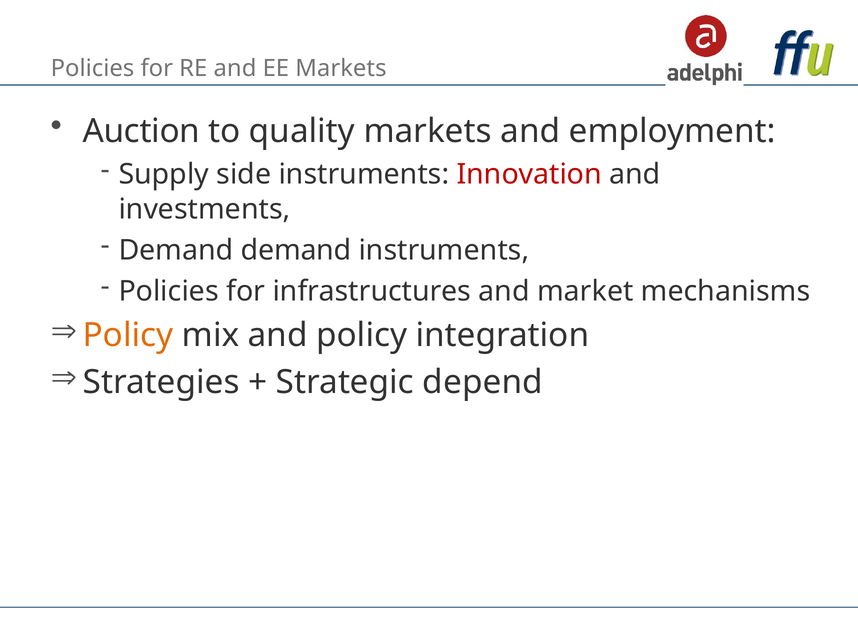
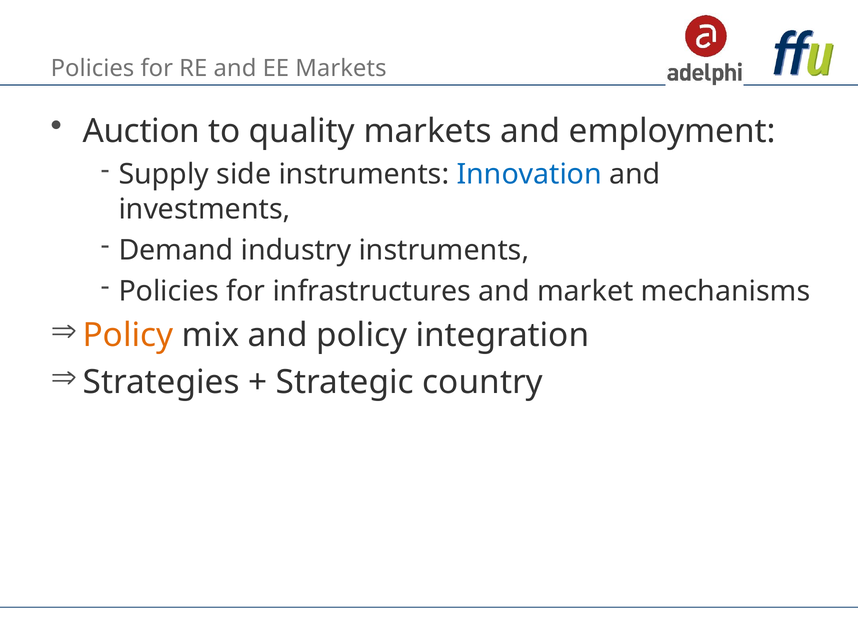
Innovation colour: red -> blue (529, 175)
Demand demand: demand -> industry (296, 251)
depend: depend -> country (483, 383)
